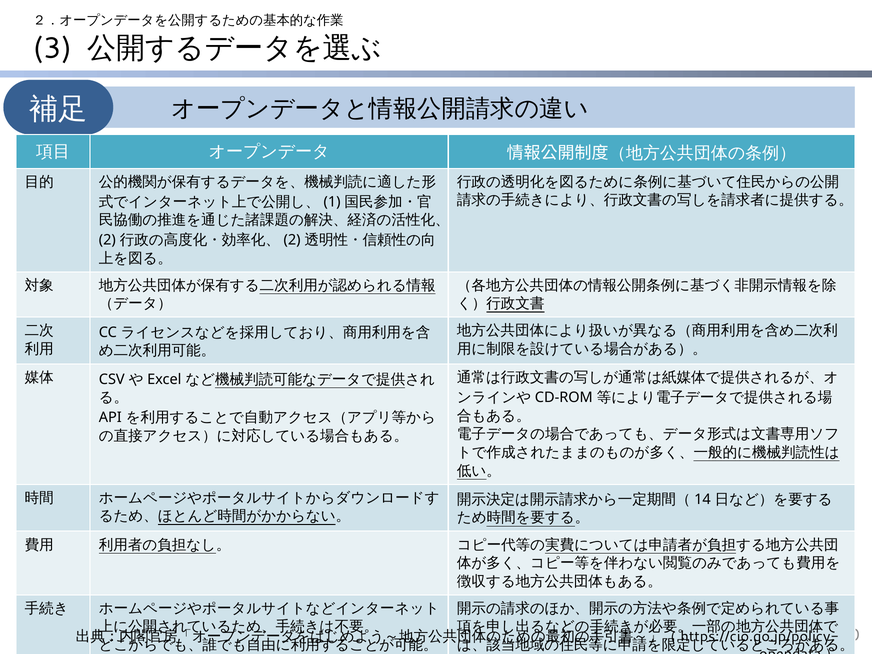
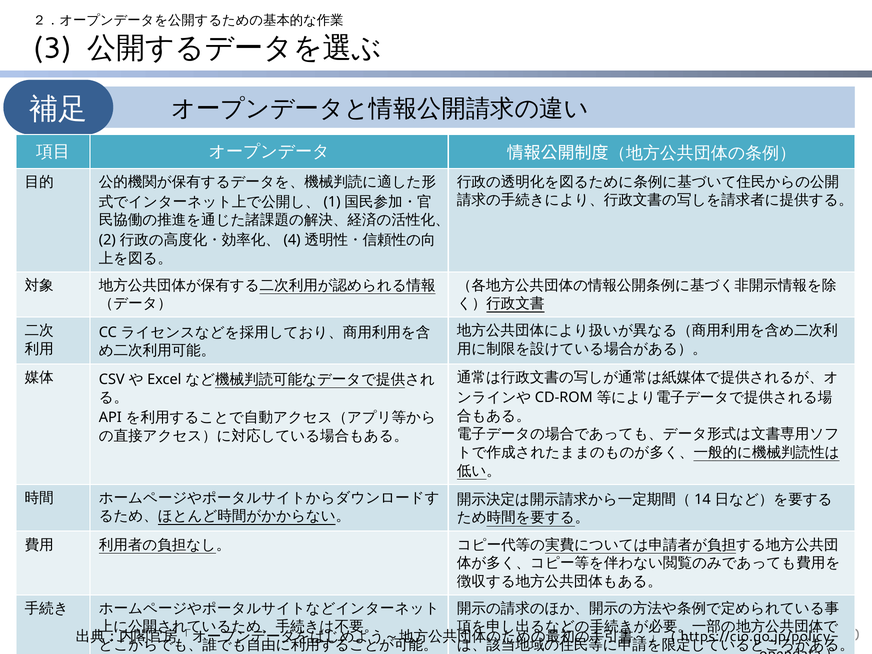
2: 2 -> 4 (292, 240)
